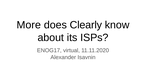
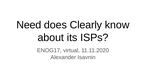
More: More -> Need (29, 25)
